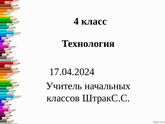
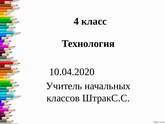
17.04.2024: 17.04.2024 -> 10.04.2020 (72, 72)
